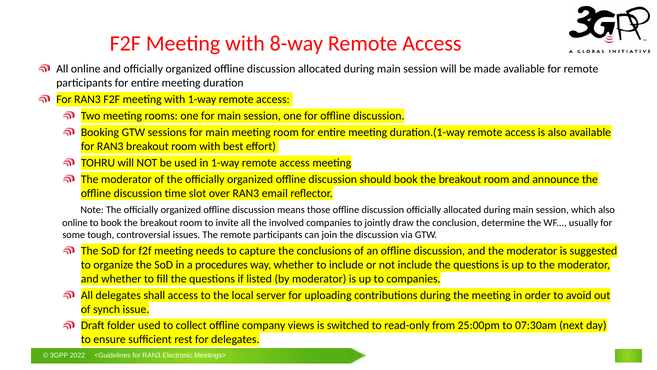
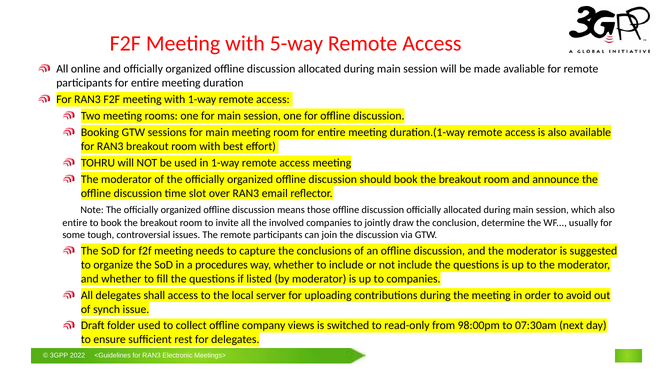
8-way: 8-way -> 5-way (296, 44)
online: online -> entire (75, 222)
25:00pm: 25:00pm -> 98:00pm (479, 325)
